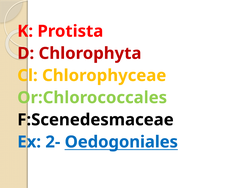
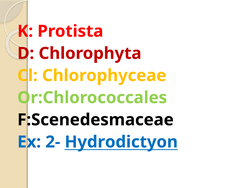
Oedogoniales: Oedogoniales -> Hydrodictyon (121, 142)
